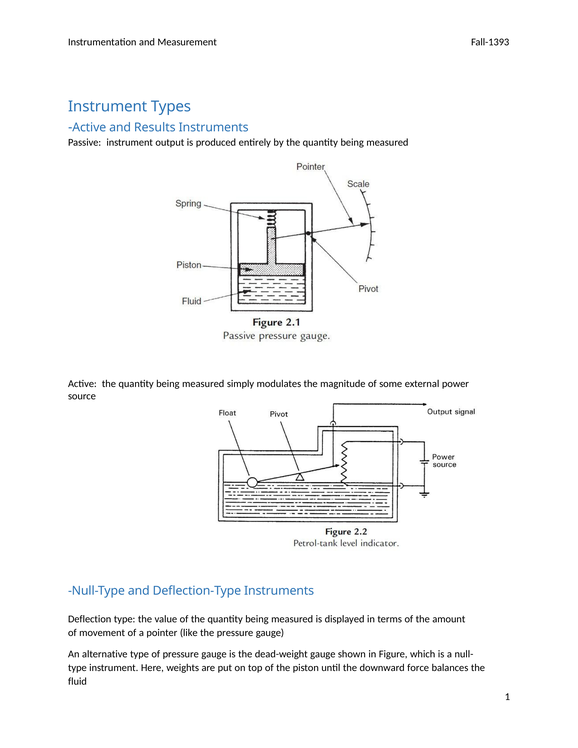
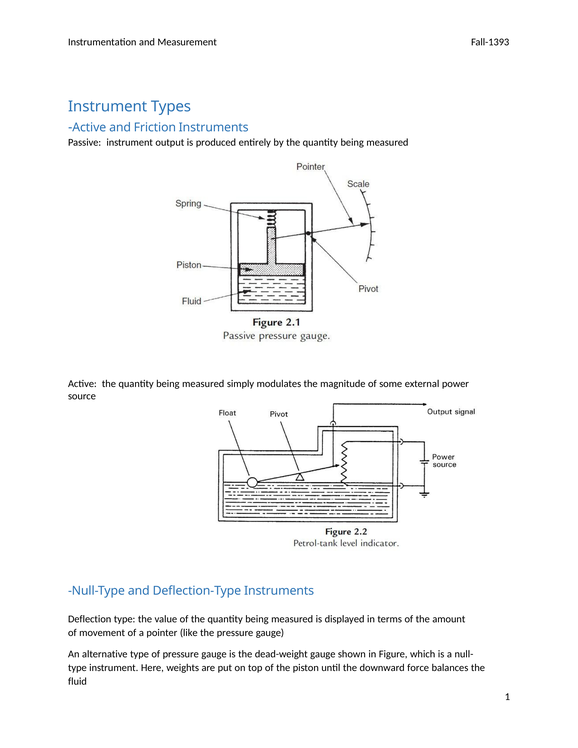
Results: Results -> Friction (155, 127)
